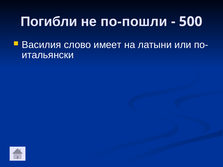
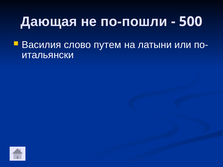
Погибли: Погибли -> Дающая (49, 22)
имеет: имеет -> путем (108, 45)
